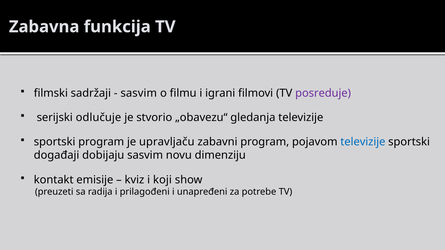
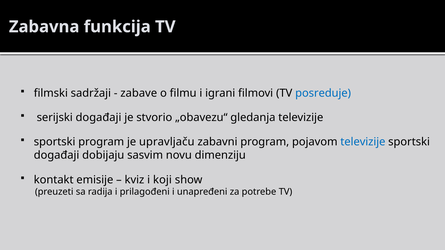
sasvim: sasvim -> zabave (139, 93)
posreduje colour: purple -> blue (323, 93)
serijski odlučuje: odlučuje -> događaji (99, 118)
